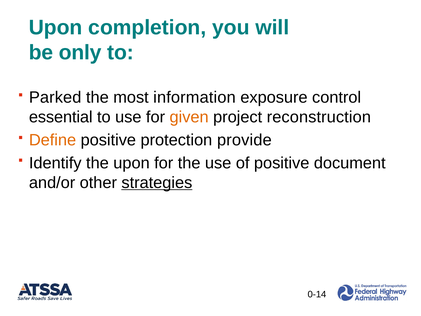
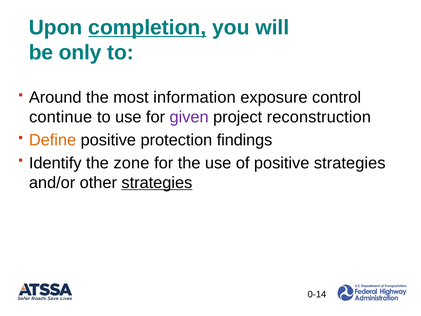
completion underline: none -> present (147, 27)
Parked: Parked -> Around (55, 97)
essential: essential -> continue (61, 117)
given colour: orange -> purple (189, 117)
provide: provide -> findings (245, 140)
the upon: upon -> zone (131, 163)
positive document: document -> strategies (350, 163)
